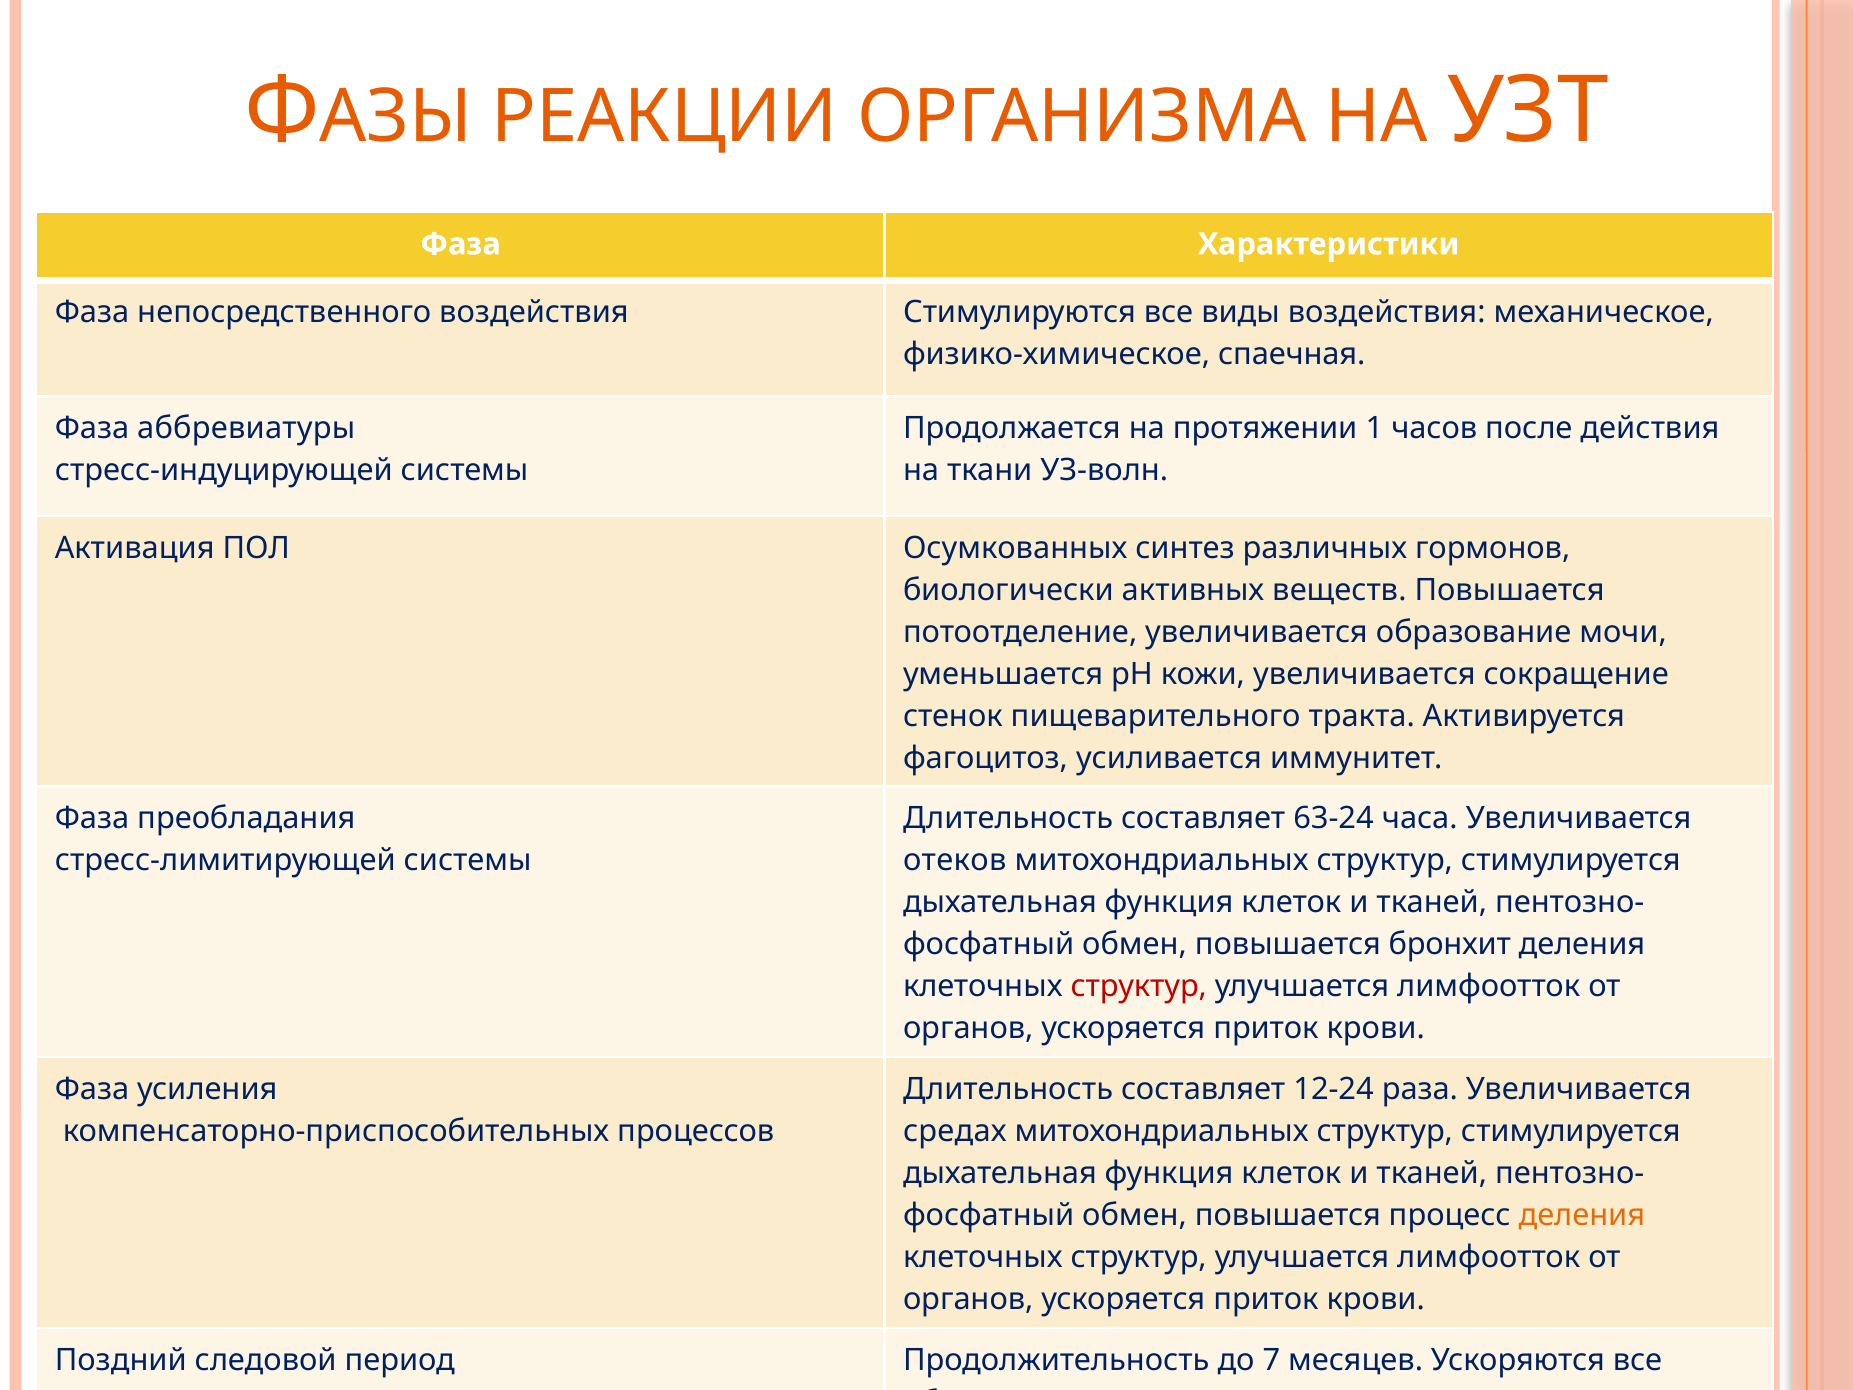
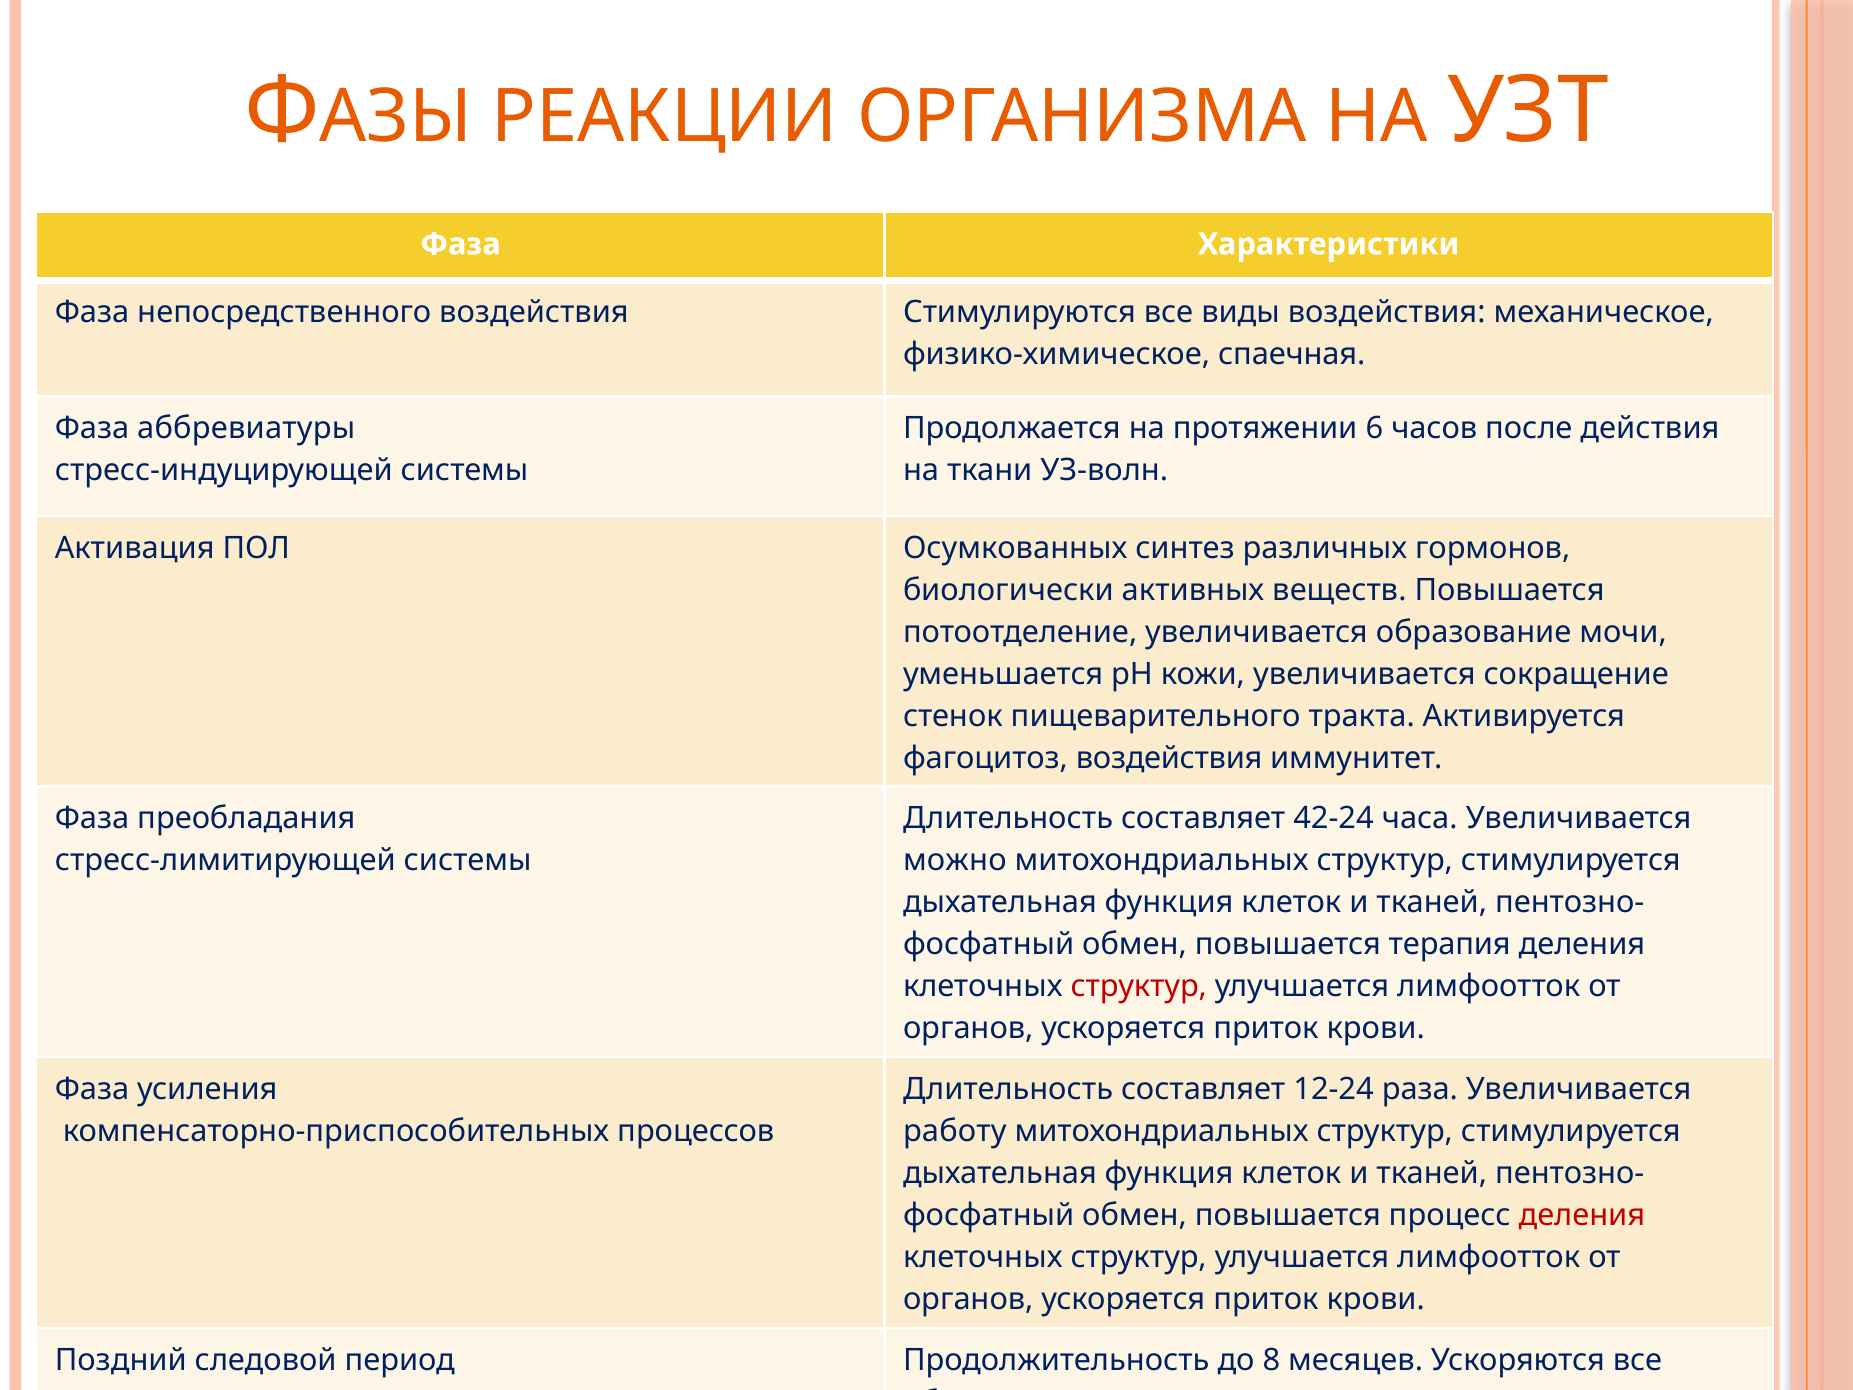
1: 1 -> 6 (1375, 428)
фагоцитоз усиливается: усиливается -> воздействия (1169, 758)
63-24: 63-24 -> 42-24 (1334, 818)
отеков: отеков -> можно (955, 861)
бронхит: бронхит -> терапия (1450, 945)
средах: средах -> работу (955, 1131)
деления colour: orange -> red (1582, 1215)
7: 7 -> 8 (1271, 1360)
